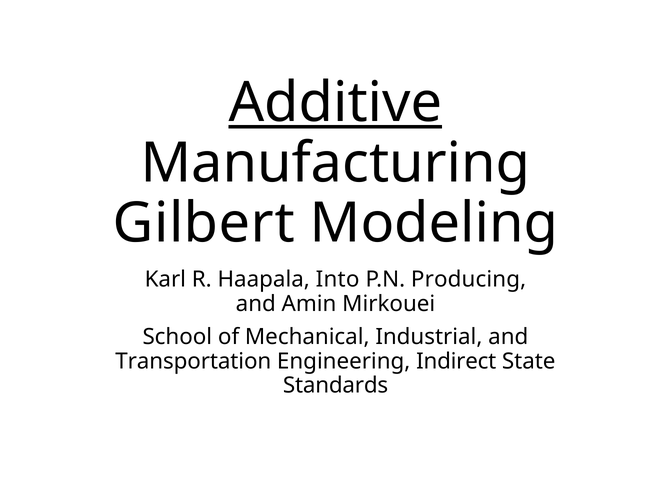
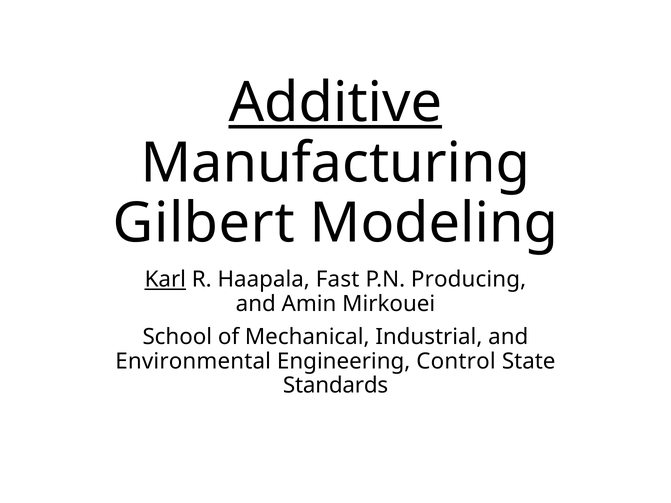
Karl underline: none -> present (165, 280)
Into: Into -> Fast (338, 280)
Transportation: Transportation -> Environmental (193, 361)
Indirect: Indirect -> Control (456, 361)
